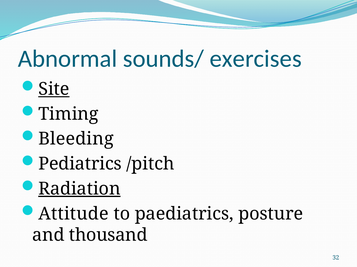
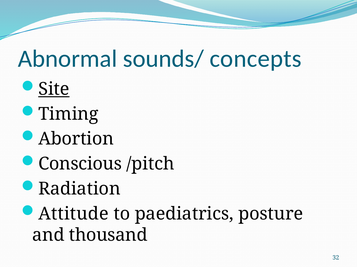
exercises: exercises -> concepts (256, 59)
Bleeding: Bleeding -> Abortion (76, 139)
Pediatrics: Pediatrics -> Conscious (80, 164)
Radiation underline: present -> none (79, 189)
